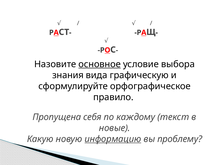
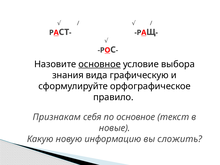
Пропущена: Пропущена -> Признакам (57, 117)
по каждому: каждому -> основное (136, 117)
информацию underline: present -> none (113, 139)
проблему: проблему -> сложить (180, 139)
